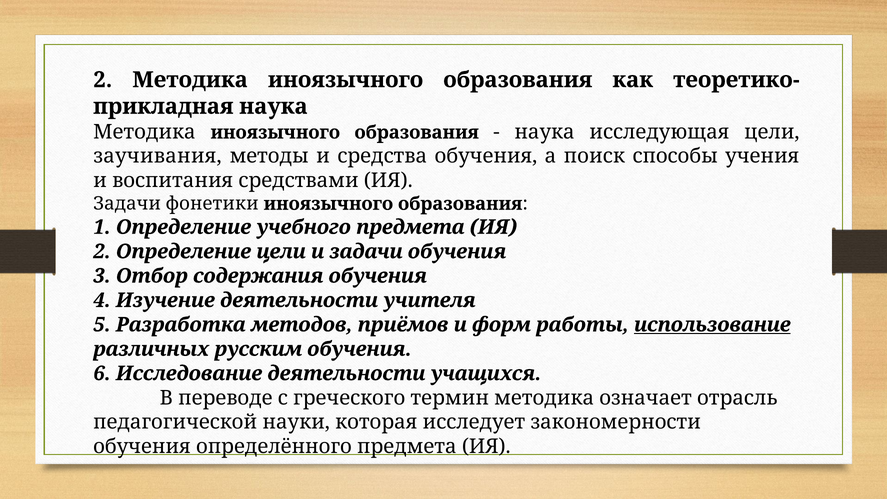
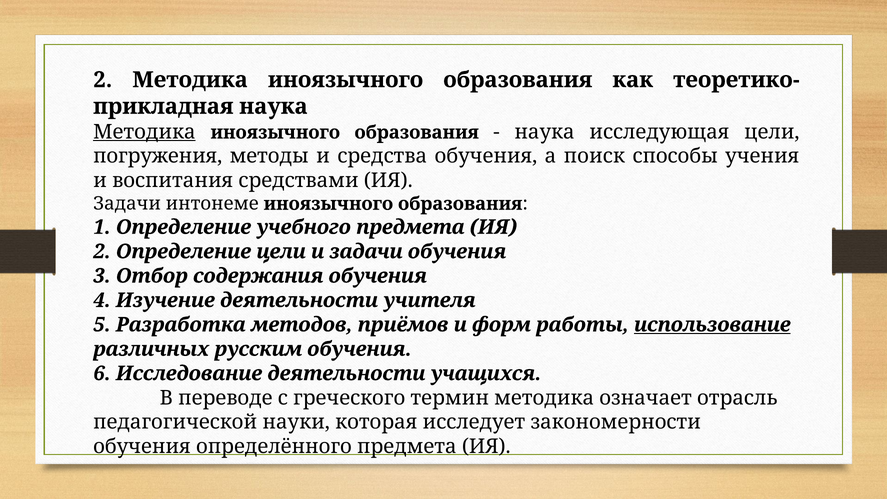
Методика underline: none -> present (144, 132)
заучивания: заучивания -> погружения (158, 156)
фонетики: фонетики -> интонеме (212, 204)
